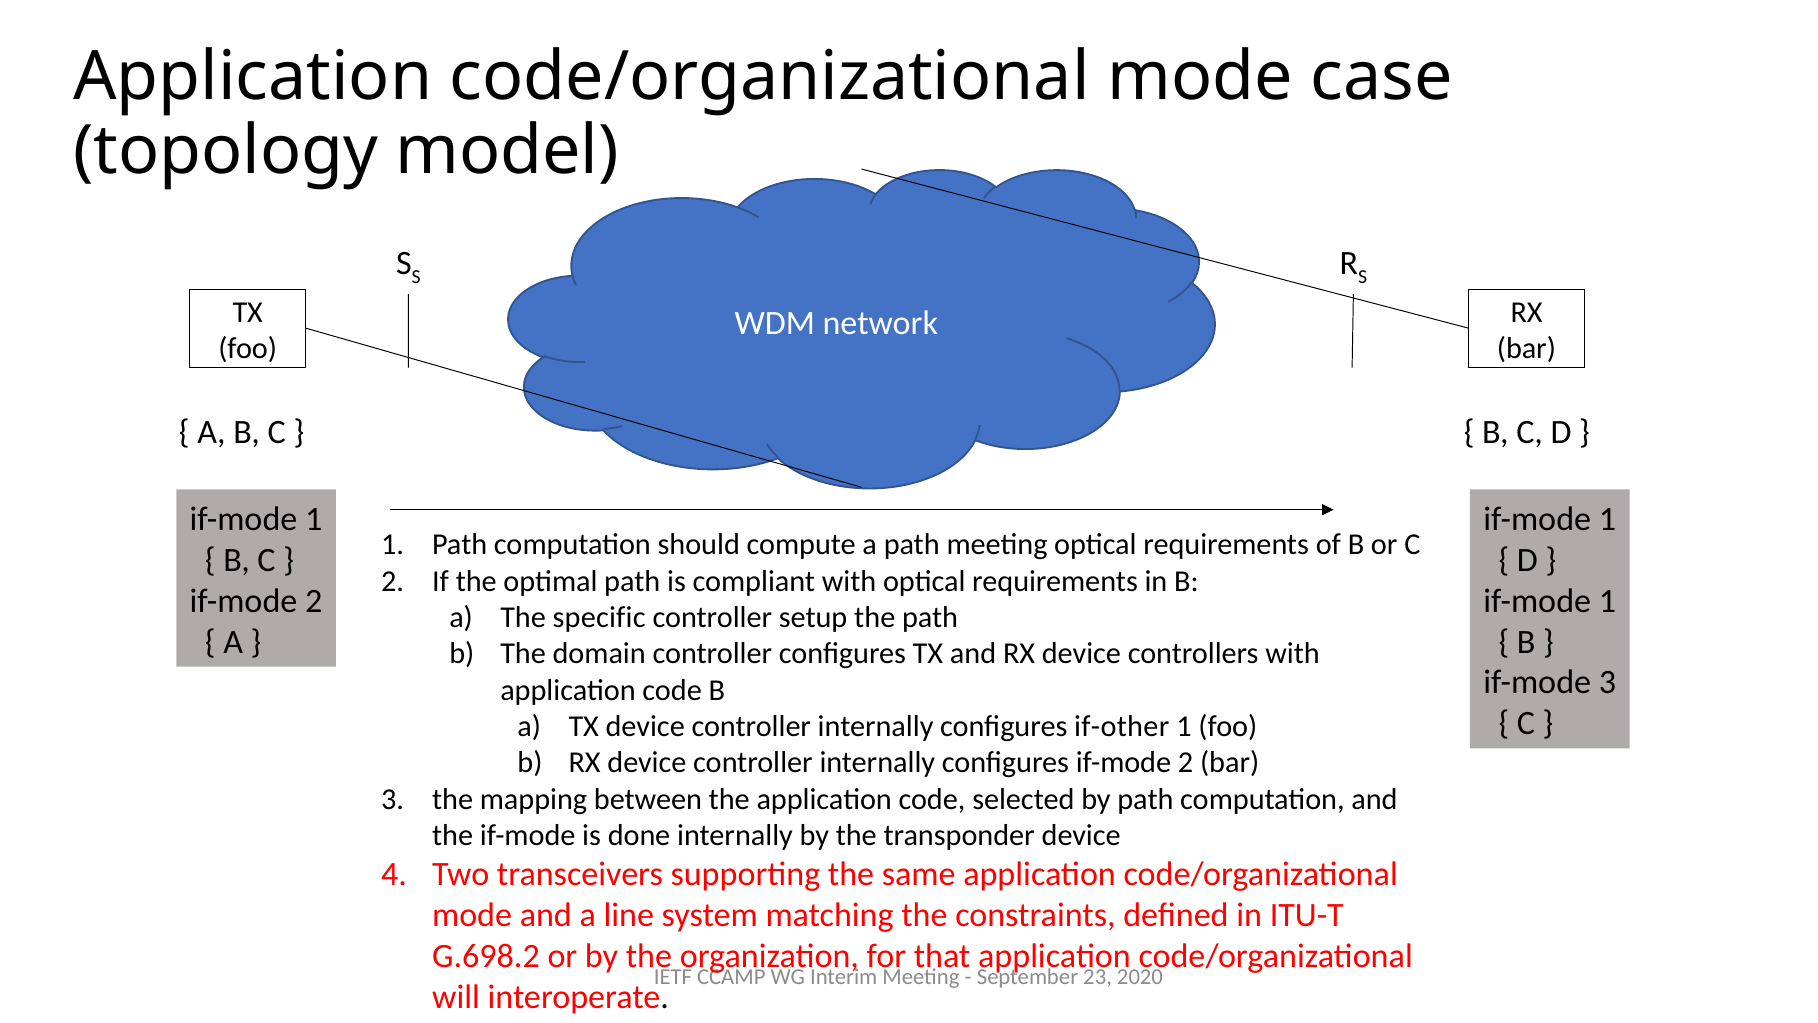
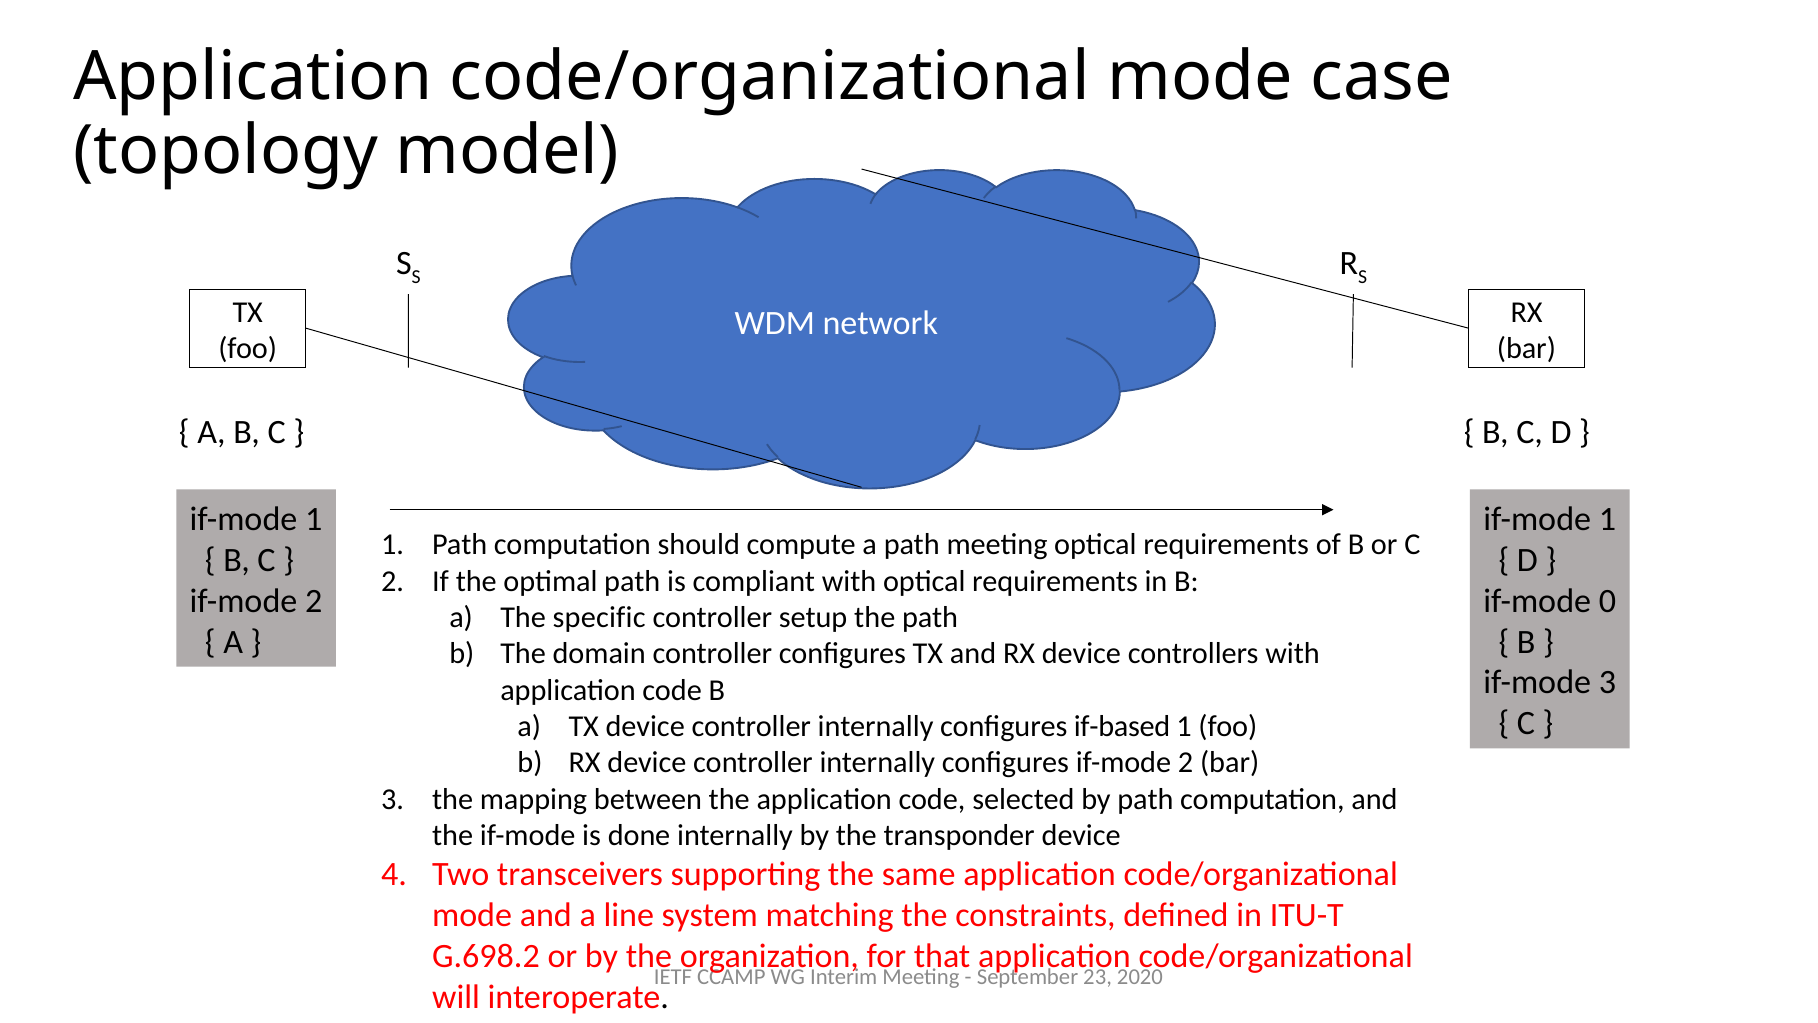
1: 1 -> 0 (1607, 601)
if-other: if-other -> if-based (1122, 726)
